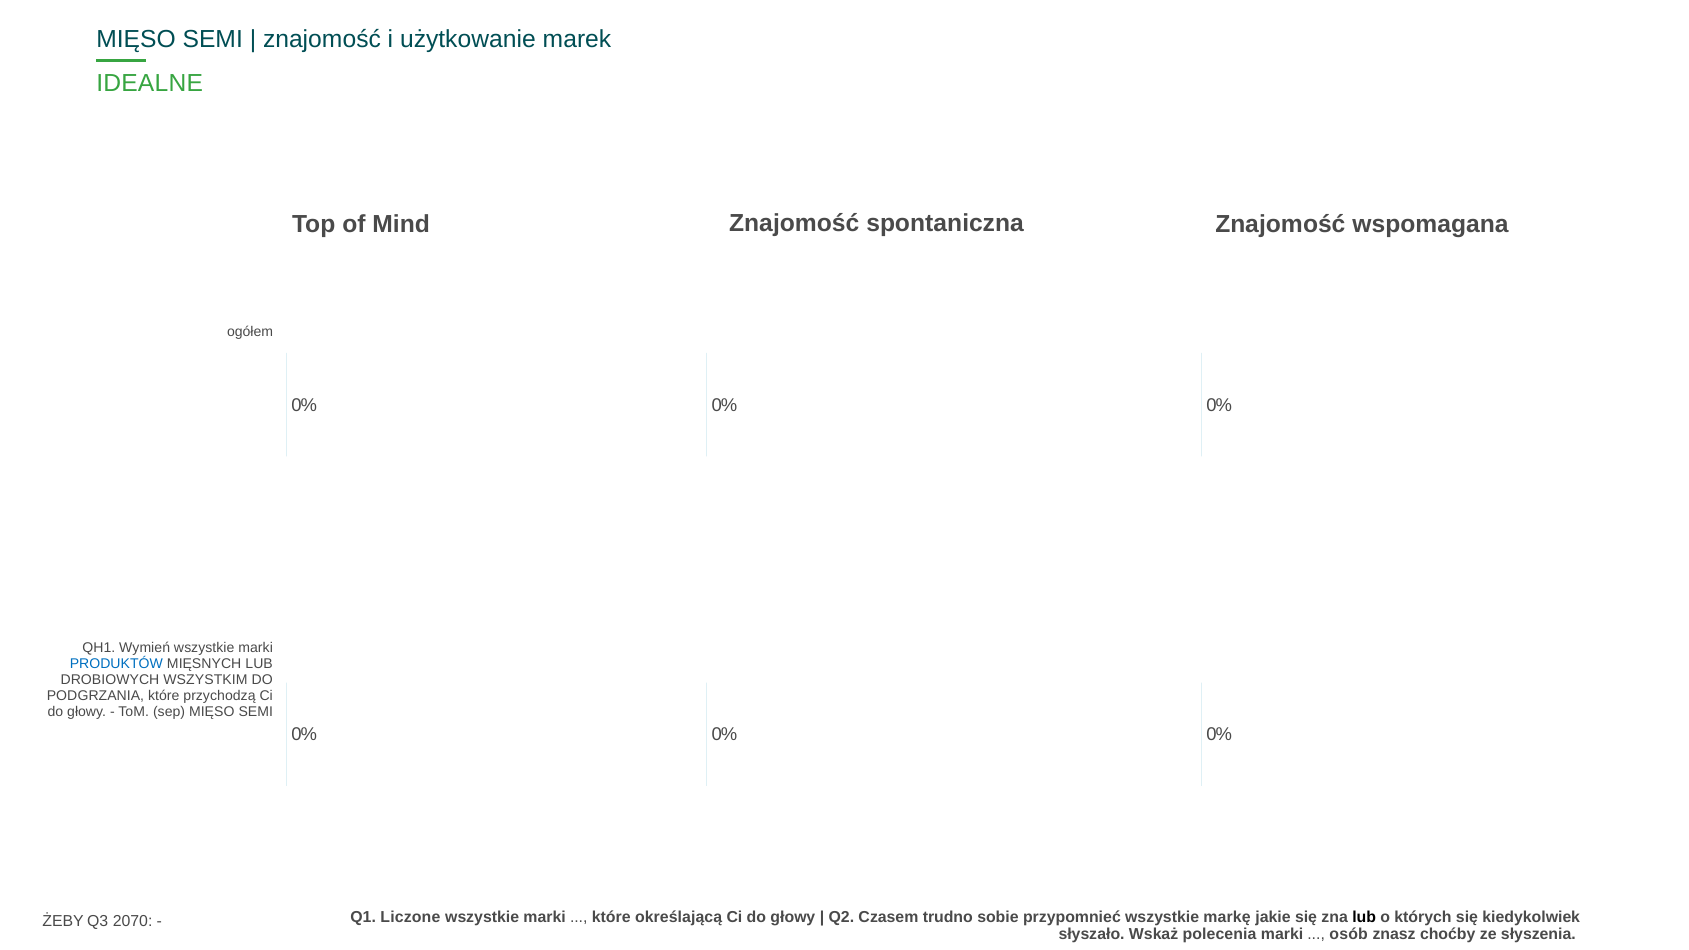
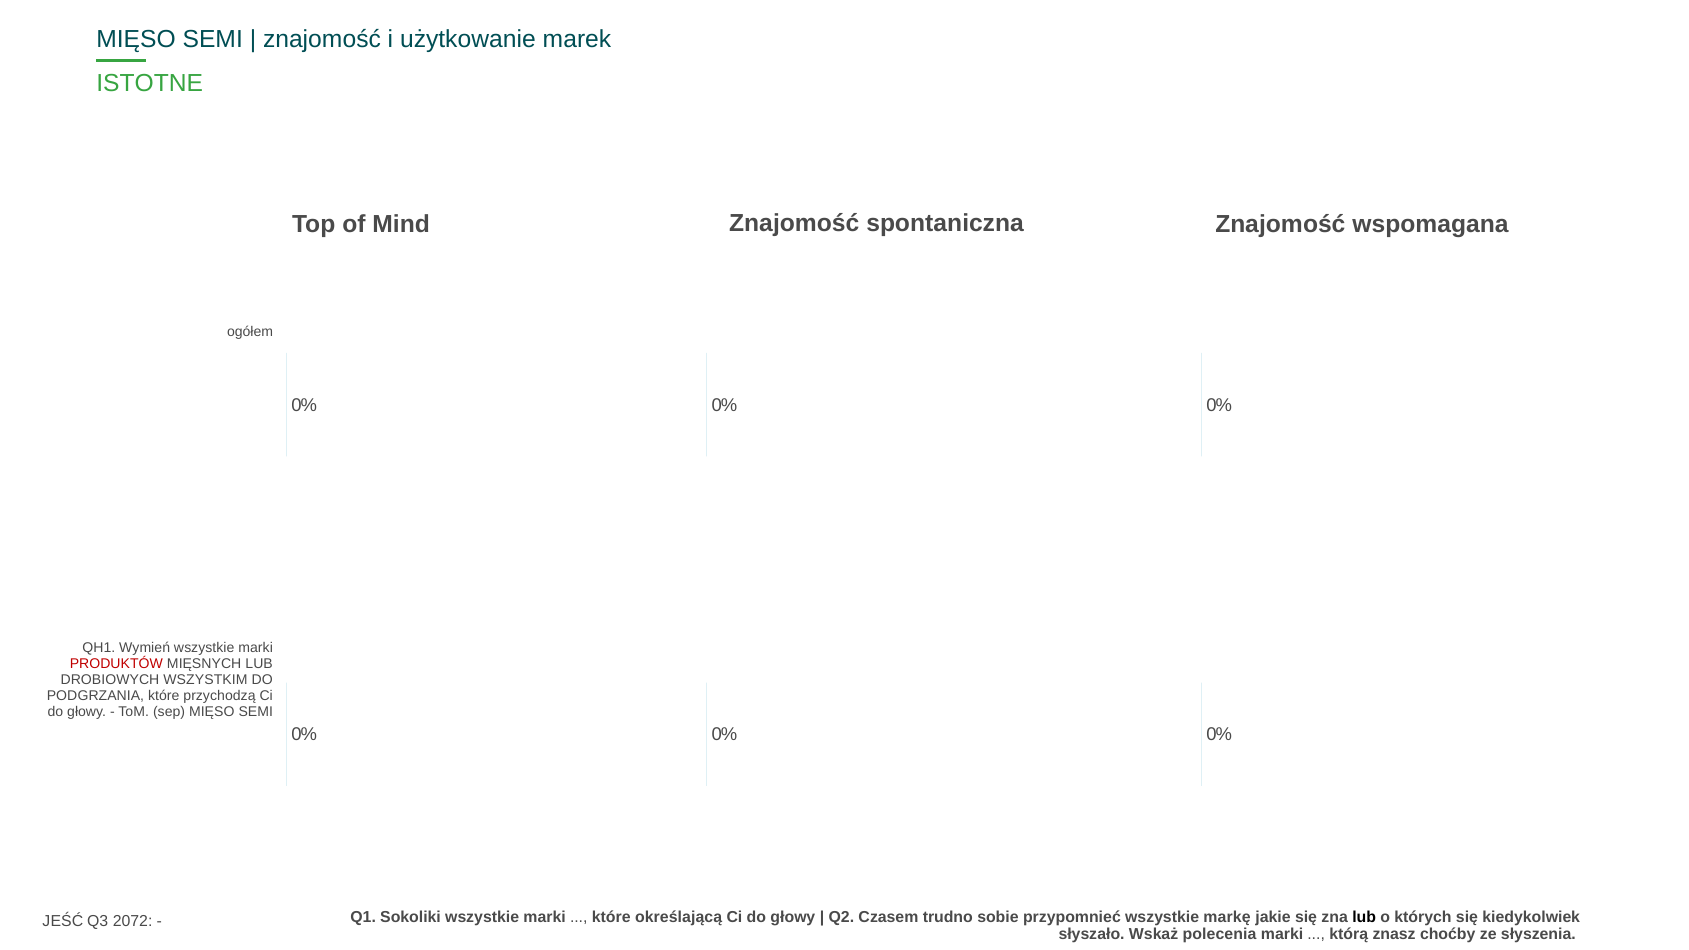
IDEALNE: IDEALNE -> ISTOTNE (150, 84)
PRODUKTÓW colour: blue -> red (116, 664)
Liczone: Liczone -> Sokoliki (411, 917)
ŻEBY: ŻEBY -> JEŚĆ (63, 922)
2070: 2070 -> 2072 (133, 922)
osób: osób -> którą (1349, 934)
